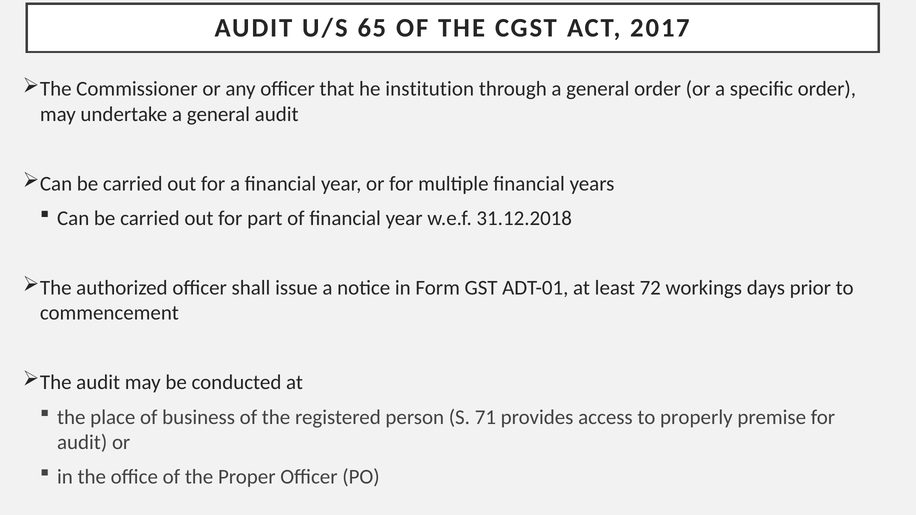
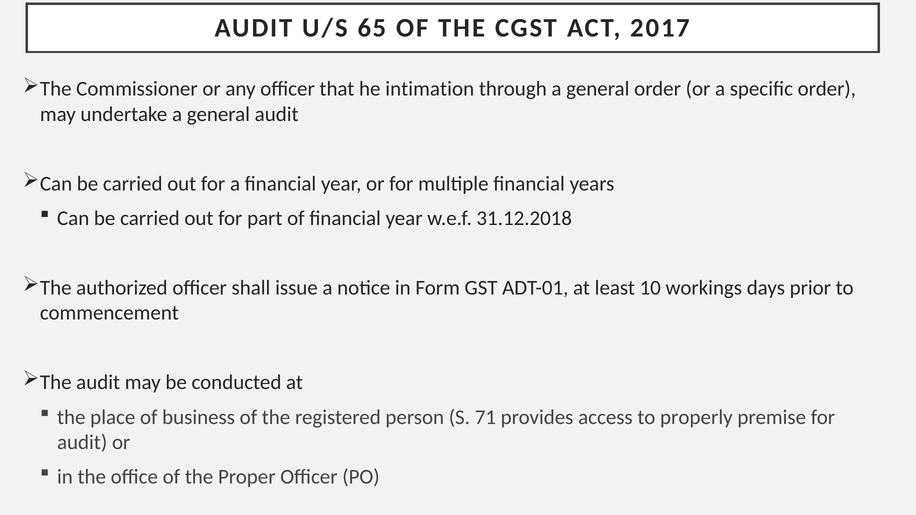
institution: institution -> intimation (430, 89)
72: 72 -> 10 (650, 288)
